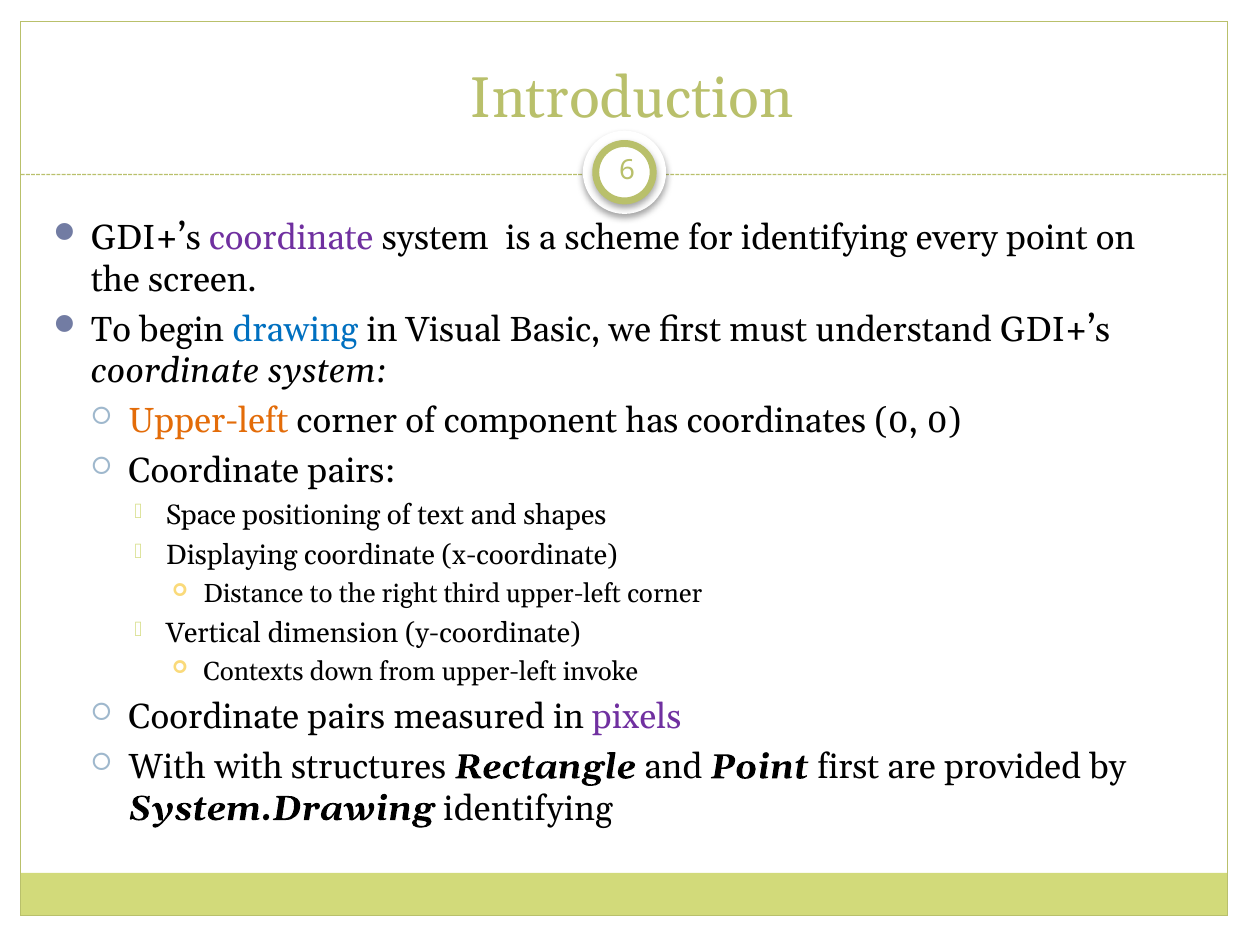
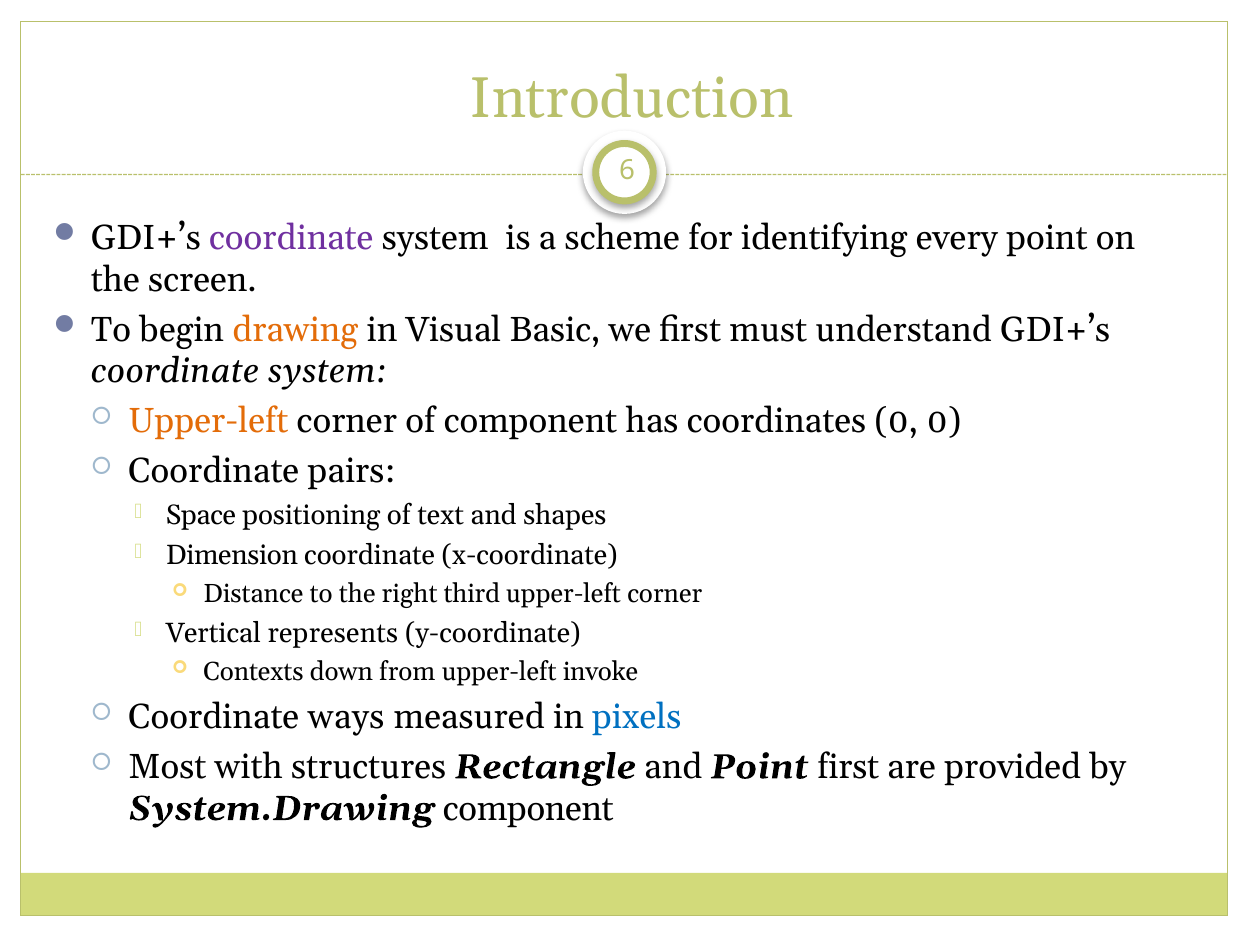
drawing colour: blue -> orange (295, 330)
Displaying: Displaying -> Dimension (232, 555)
dimension: dimension -> represents (333, 633)
pairs: pairs -> ways (346, 717)
pixels colour: purple -> blue (637, 717)
With: With -> Most (167, 767)
System.Drawing identifying: identifying -> component (528, 808)
